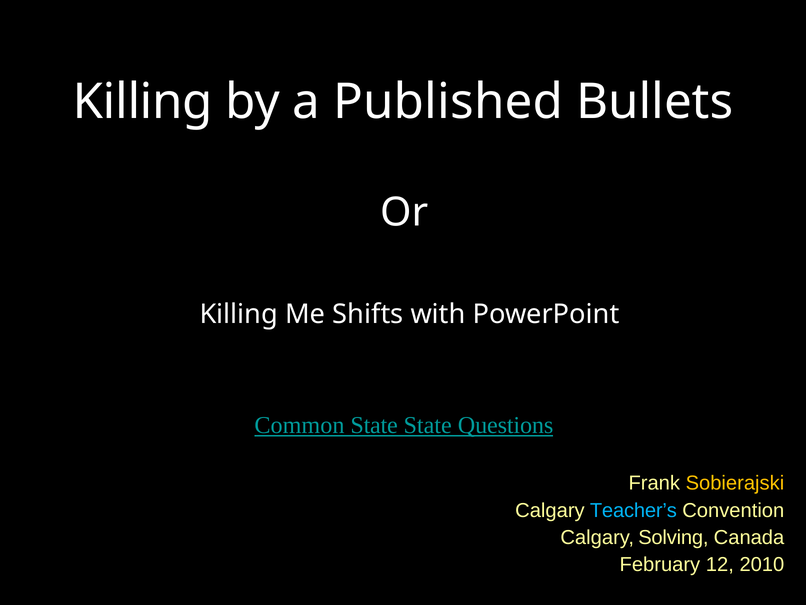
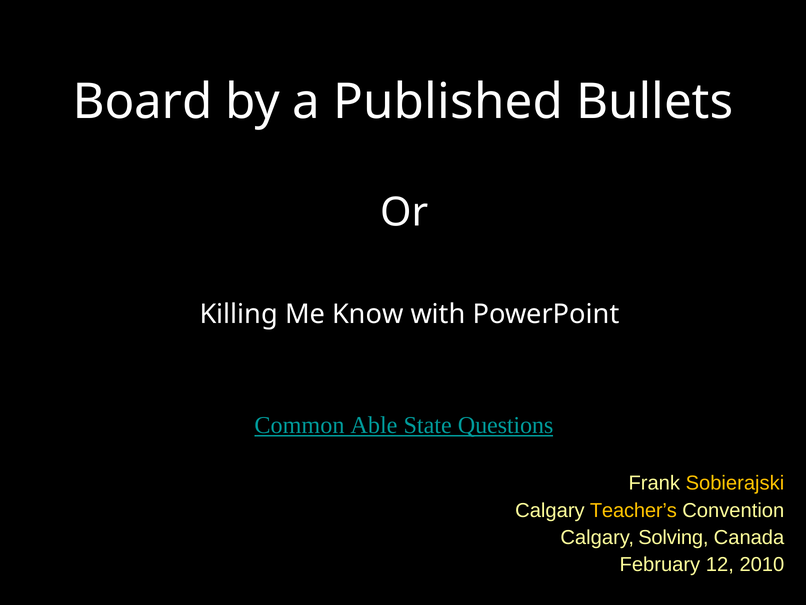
Killing: Killing -> Board (143, 102)
Shifts: Shifts -> Know (368, 314)
Common State: State -> Able (374, 425)
Teacher’s colour: light blue -> yellow (633, 510)
